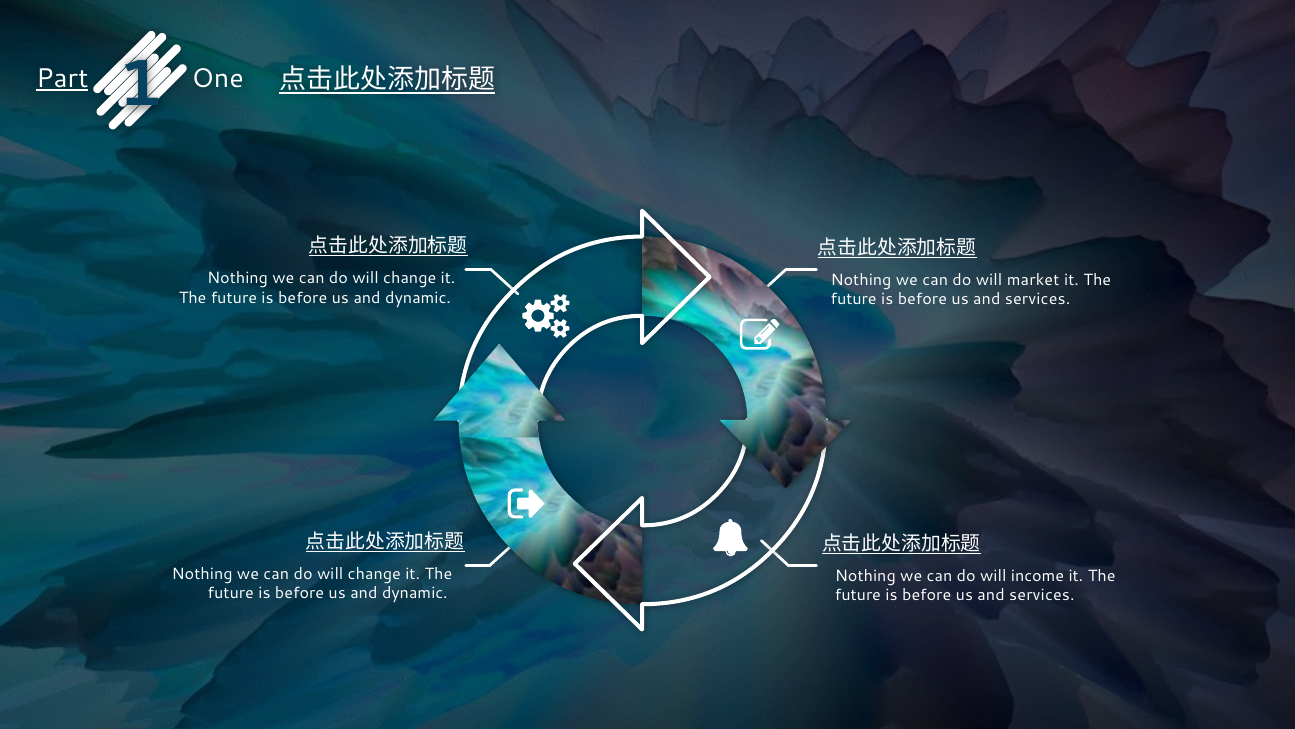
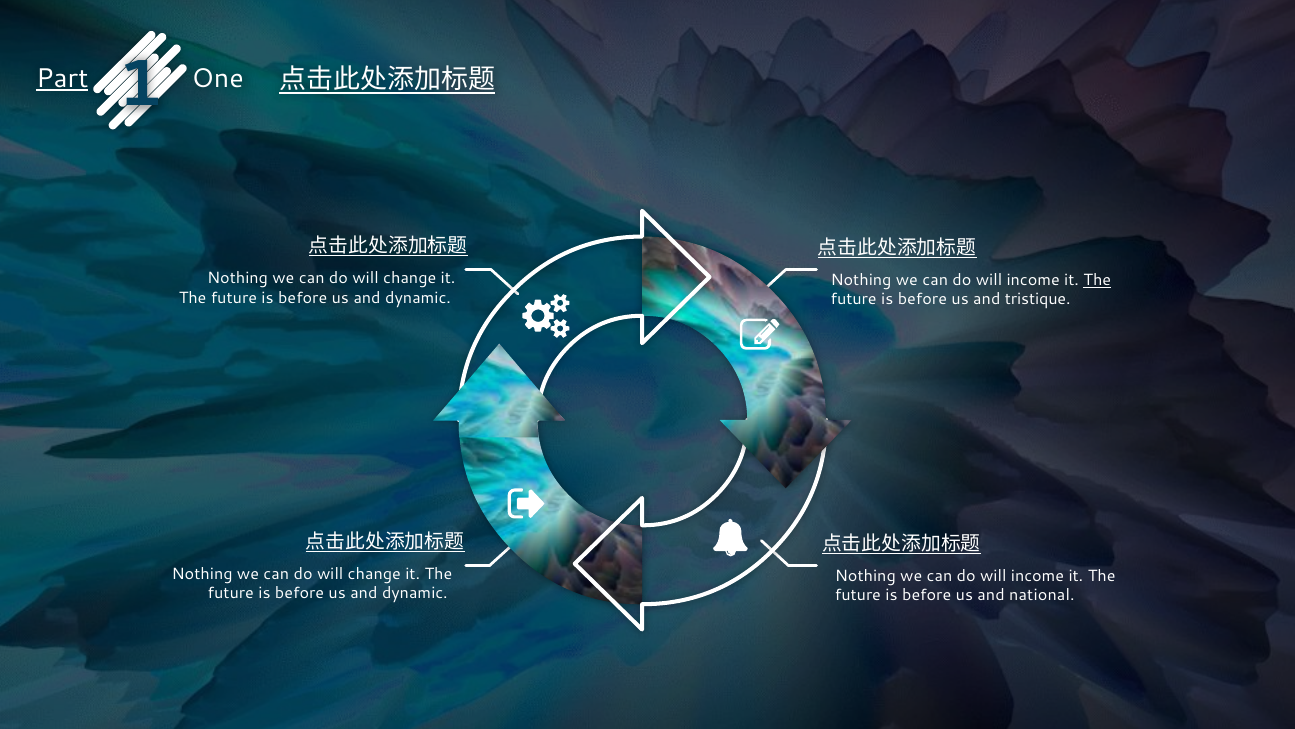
market: market -> income (1033, 280)
The underline: none -> present (1097, 280)
services: services -> tristique (1038, 299)
services: services -> national (1042, 595)
